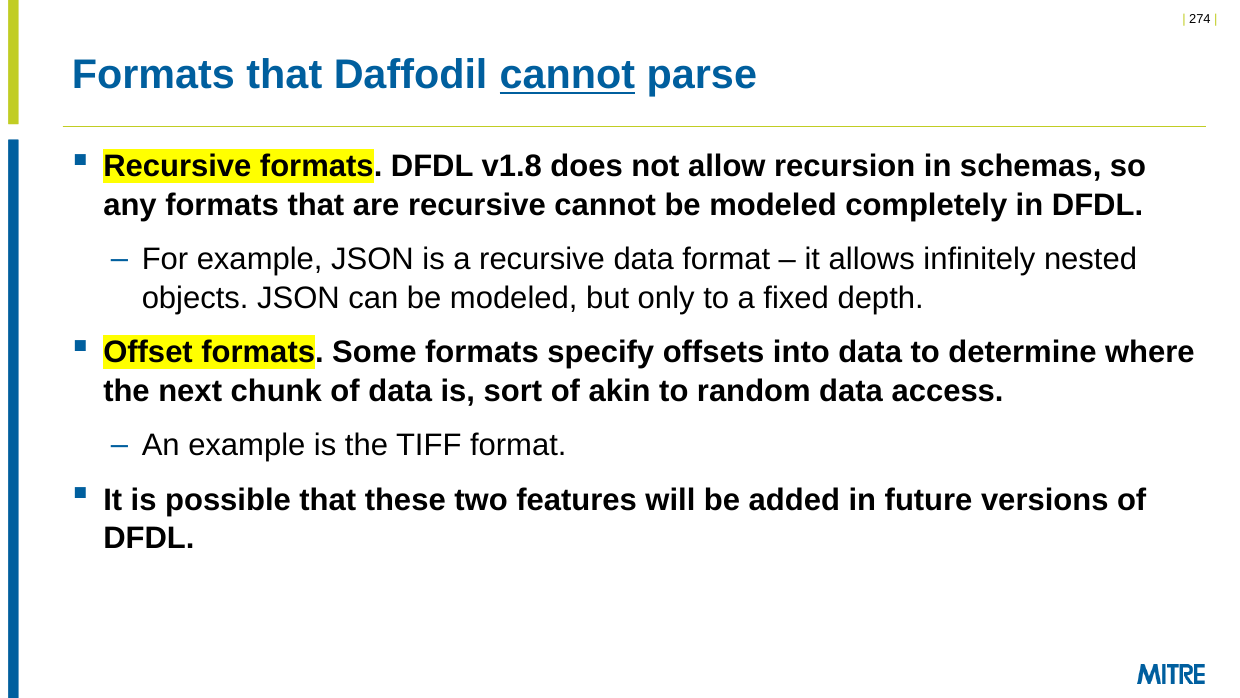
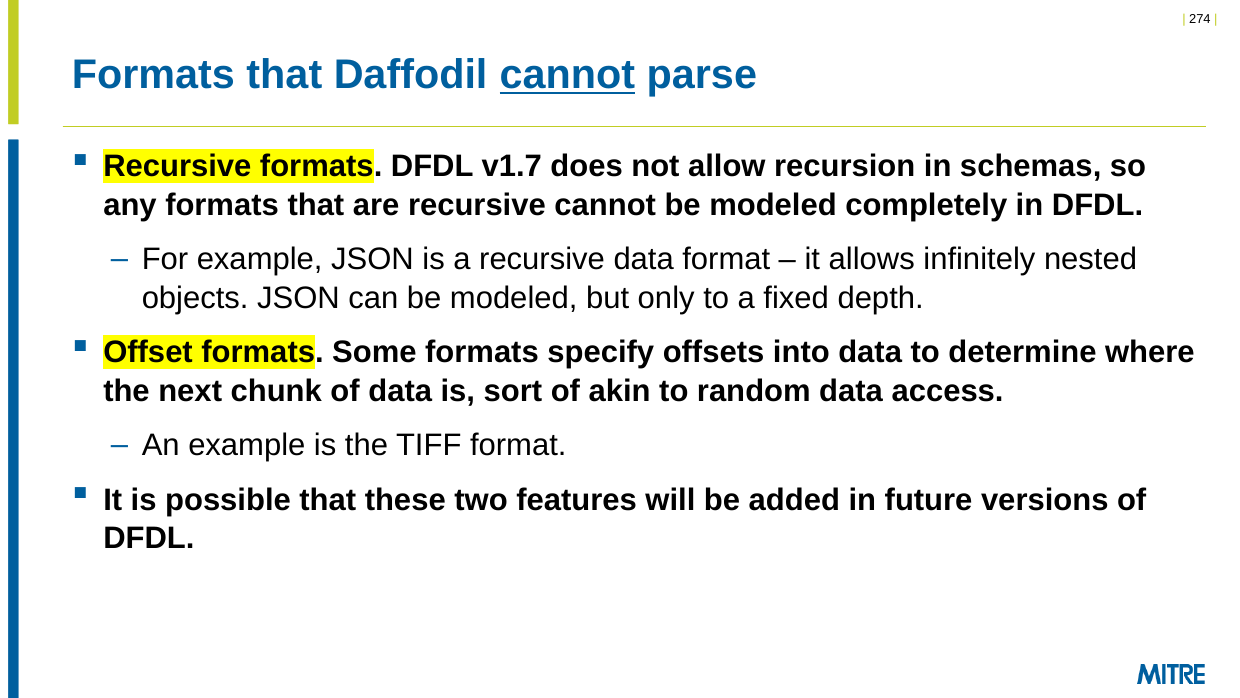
v1.8: v1.8 -> v1.7 (512, 166)
